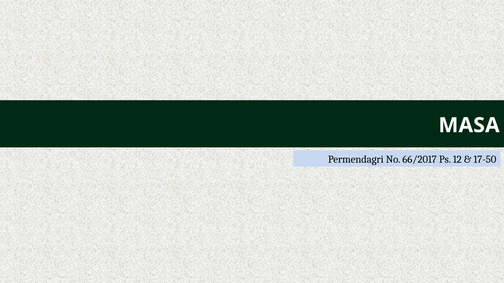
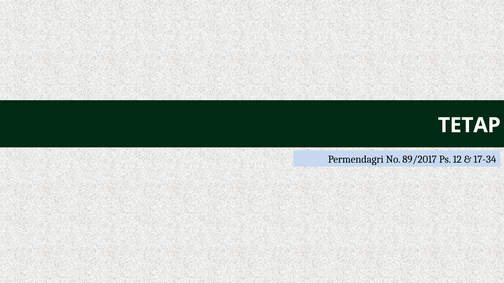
MASA: MASA -> TETAP (469, 126)
66/2017: 66/2017 -> 89/2017 (420, 160)
17-50: 17-50 -> 17-34 (485, 160)
